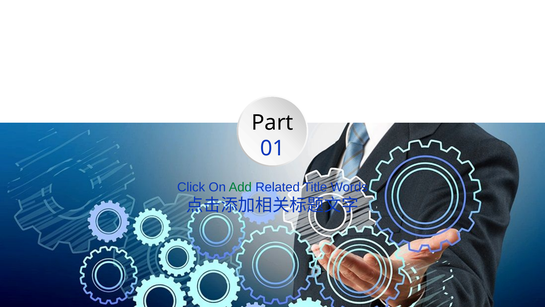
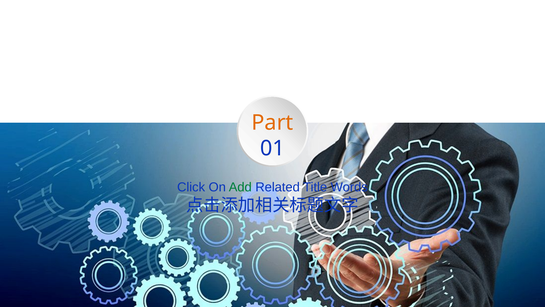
Part colour: black -> orange (272, 122)
